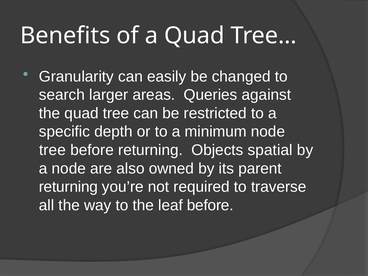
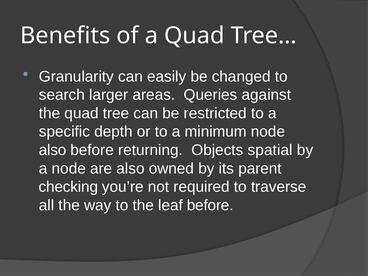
tree: tree -> also (53, 150)
returning: returning -> checking (68, 187)
